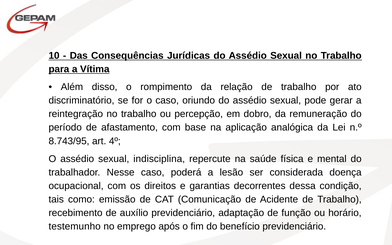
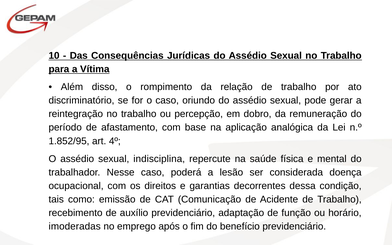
8.743/95: 8.743/95 -> 1.852/95 (69, 141)
testemunho: testemunho -> imoderadas (75, 227)
